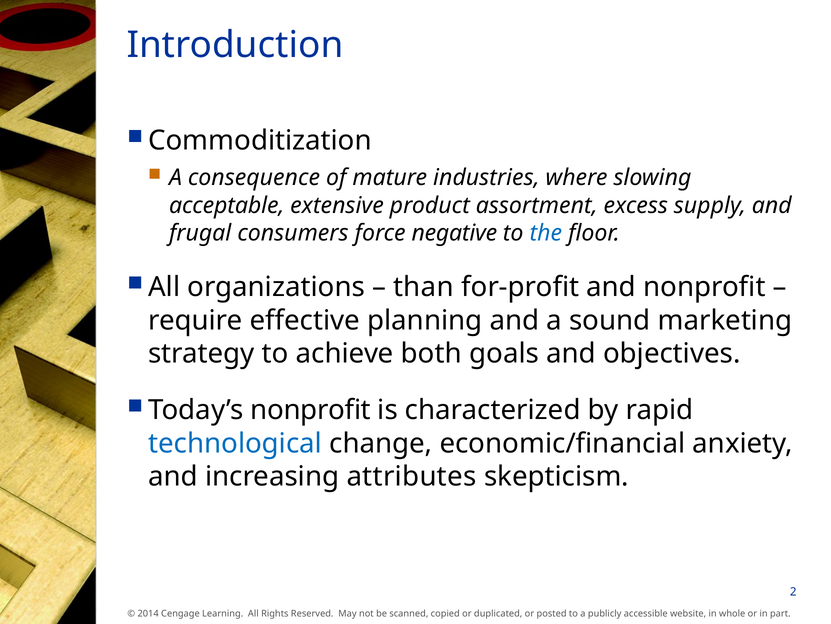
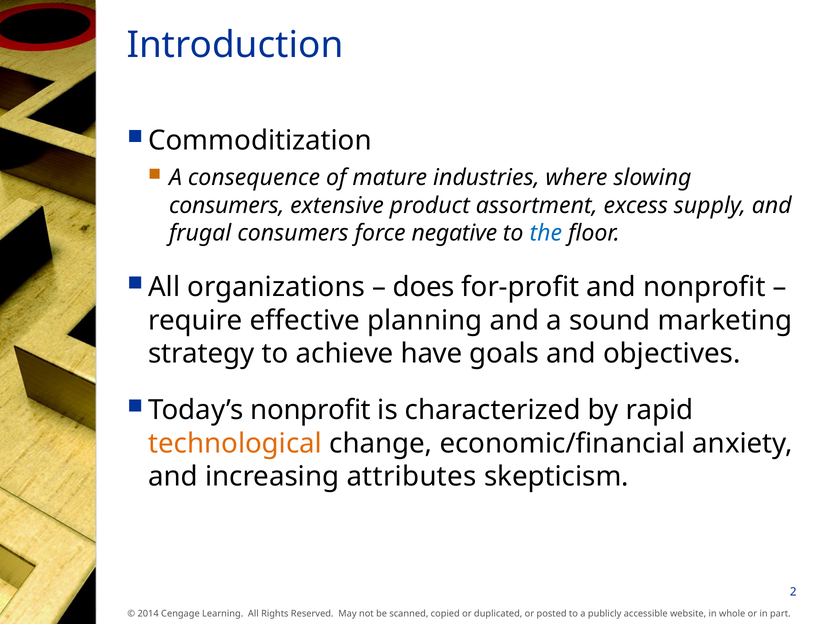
acceptable: acceptable -> consumers (227, 205)
than: than -> does (424, 287)
both: both -> have (432, 353)
technological colour: blue -> orange (235, 443)
